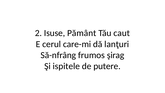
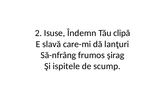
Pământ: Pământ -> Îndemn (82, 33)
caut: caut -> clipă (122, 33)
cerul: cerul -> slavă (52, 44)
putere: putere -> scump (107, 66)
